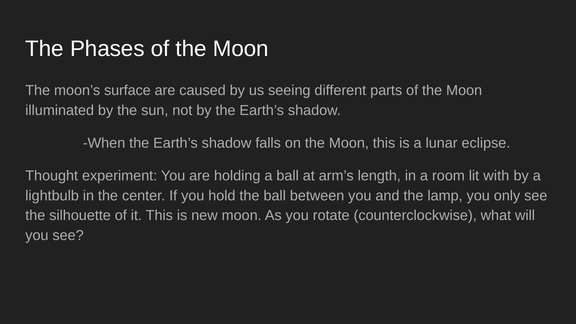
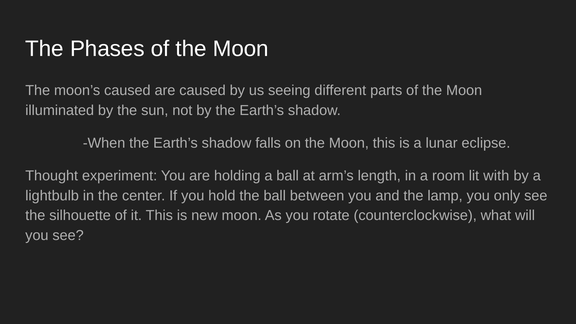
moon’s surface: surface -> caused (127, 91)
